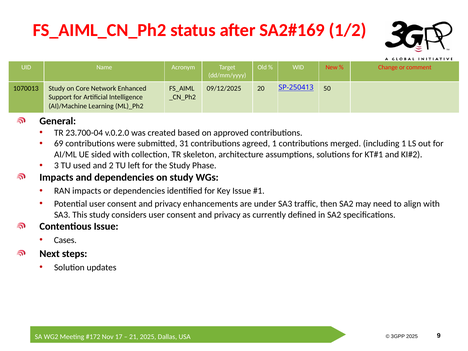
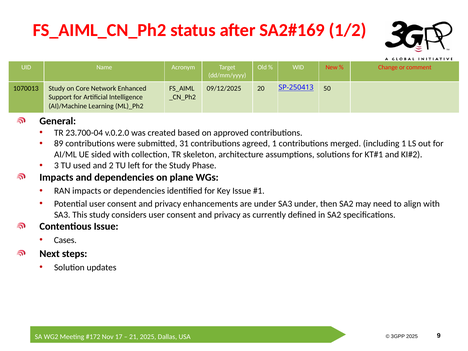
69: 69 -> 89 (59, 144)
on study: study -> plane (182, 177)
SA3 traffic: traffic -> under (306, 204)
